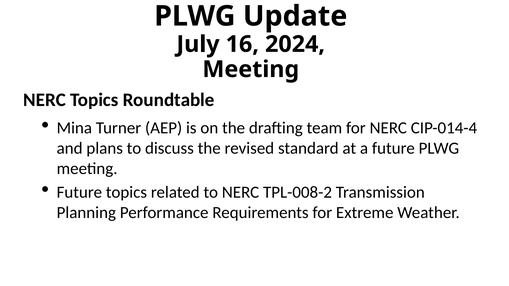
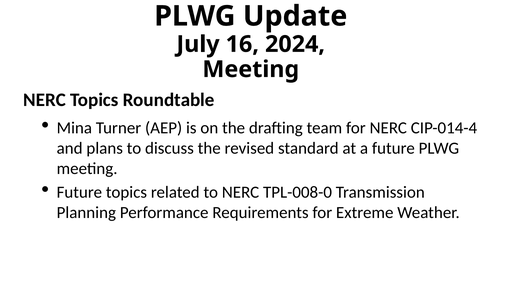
TPL-008-2: TPL-008-2 -> TPL-008-0 (297, 192)
